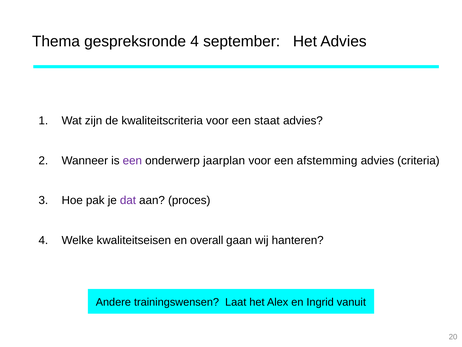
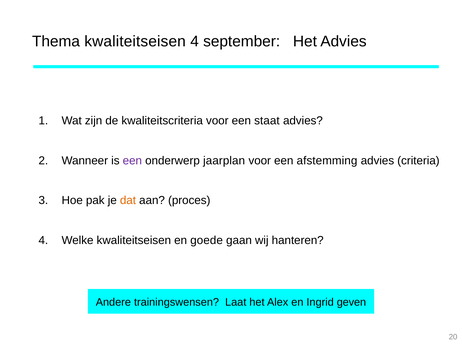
Thema gespreksronde: gespreksronde -> kwaliteitseisen (135, 41)
dat colour: purple -> orange (128, 200)
overall: overall -> goede (207, 240)
vanuit: vanuit -> geven (351, 302)
